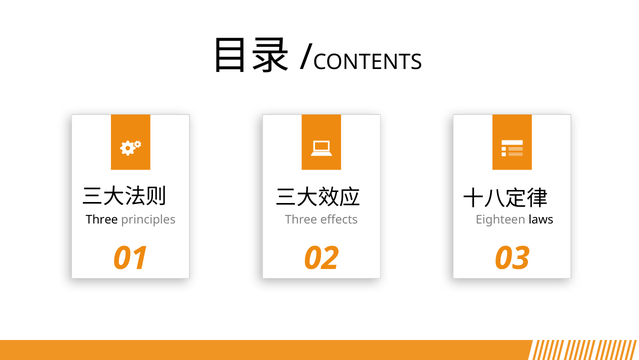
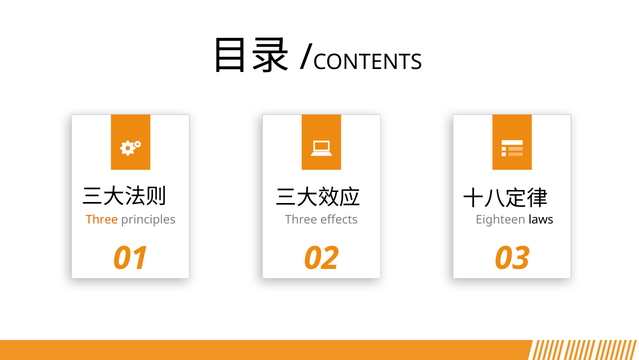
Three colour: black -> orange (102, 219)
